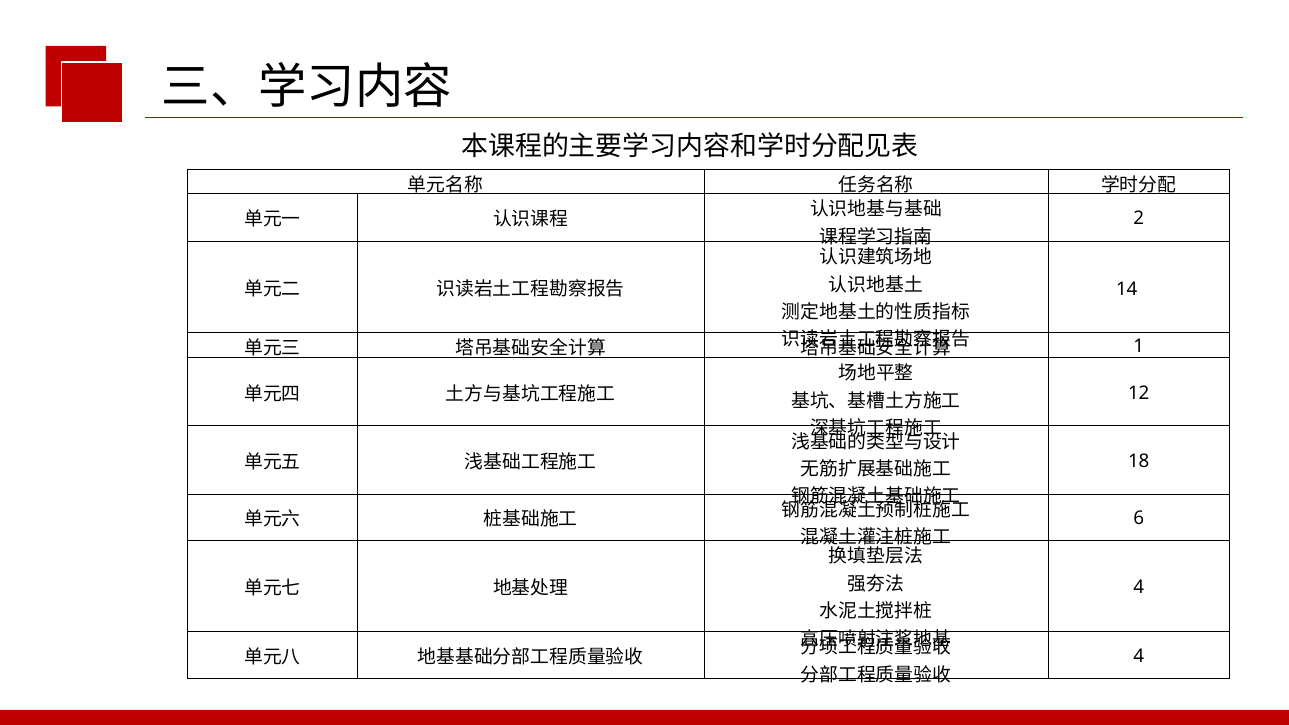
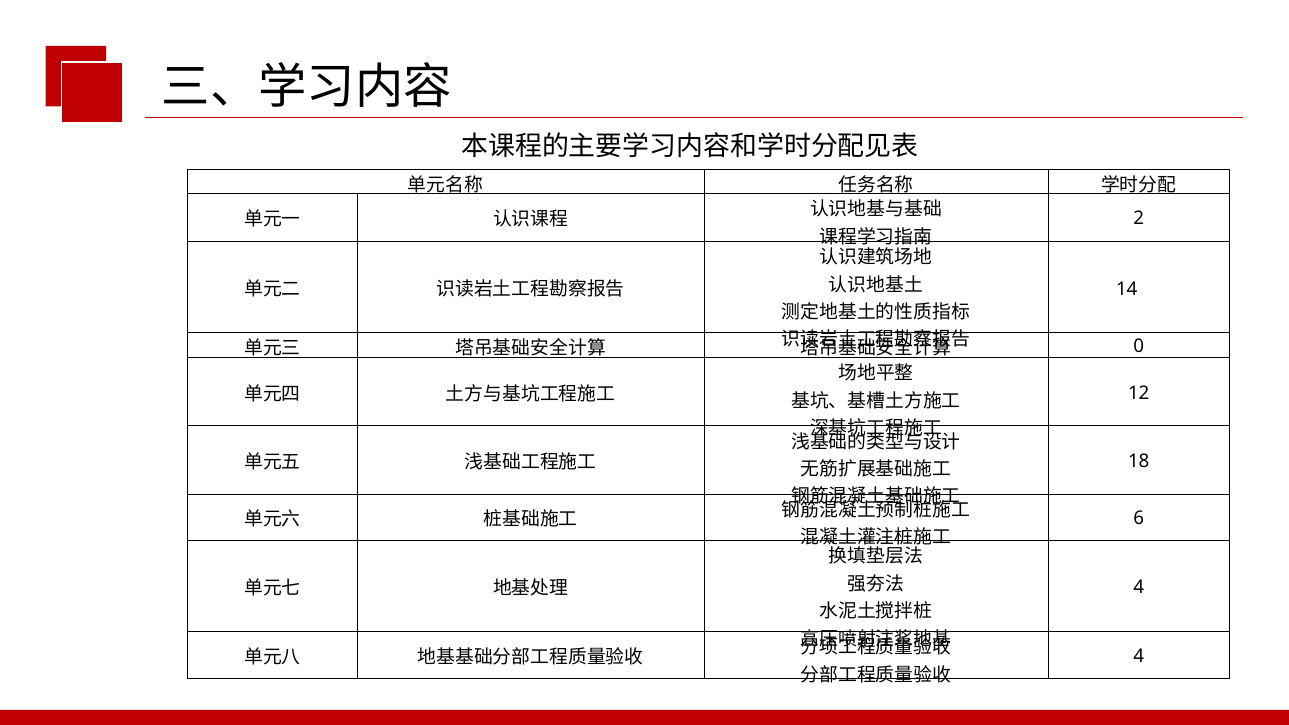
1: 1 -> 0 (1139, 347)
